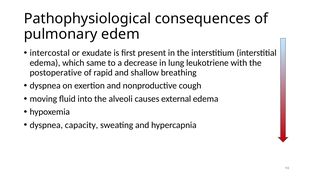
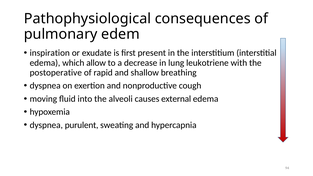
intercostal: intercostal -> inspiration (50, 53)
same: same -> allow (96, 63)
capacity: capacity -> purulent (82, 125)
